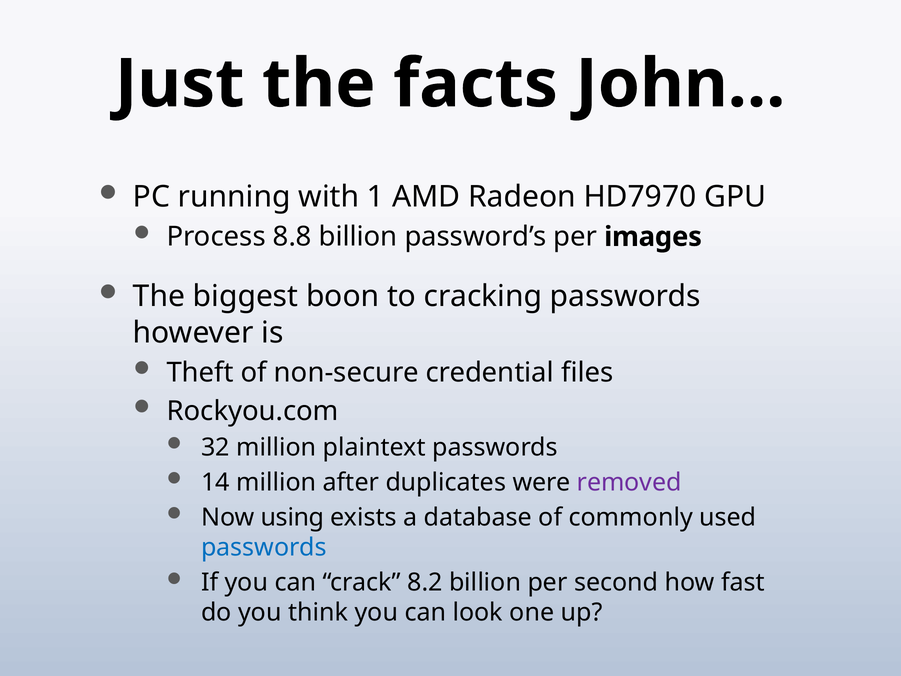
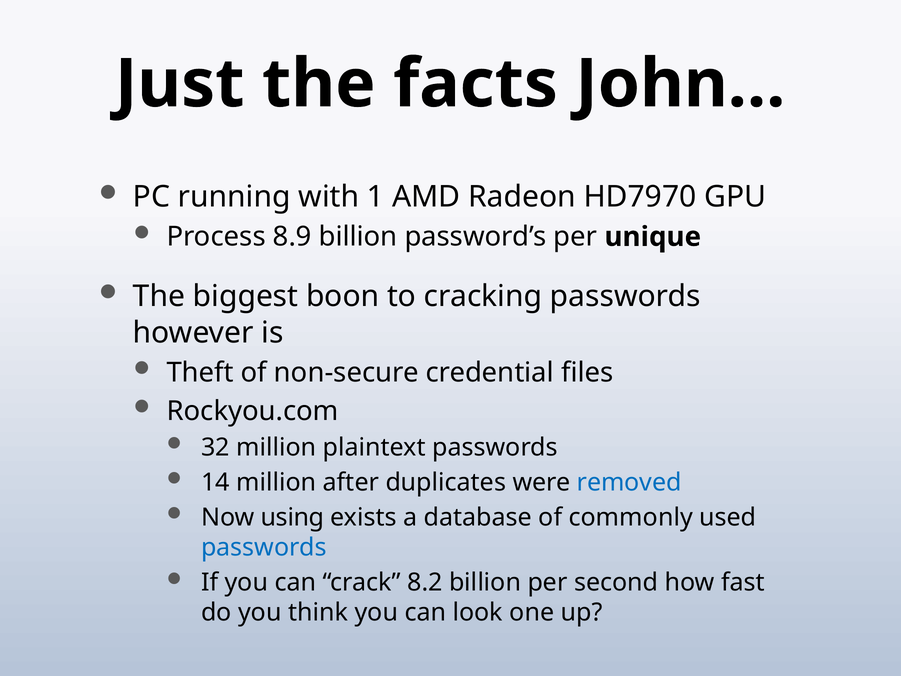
8.8: 8.8 -> 8.9 (292, 237)
images: images -> unique (653, 237)
removed colour: purple -> blue (629, 482)
